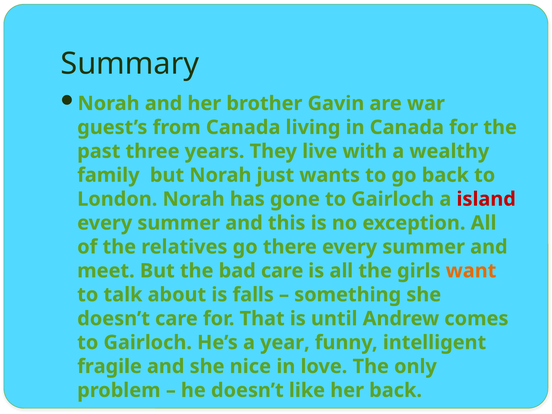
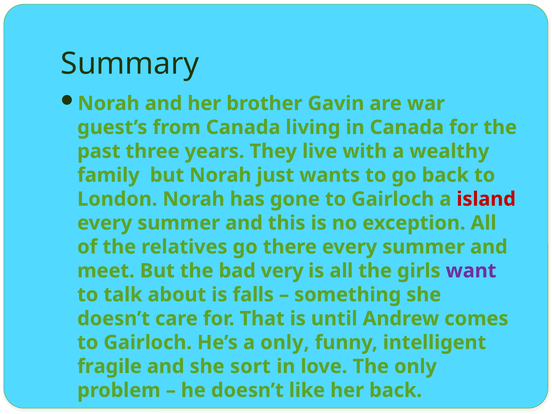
bad care: care -> very (282, 271)
want colour: orange -> purple (471, 271)
a year: year -> only (285, 343)
nice: nice -> sort (250, 366)
